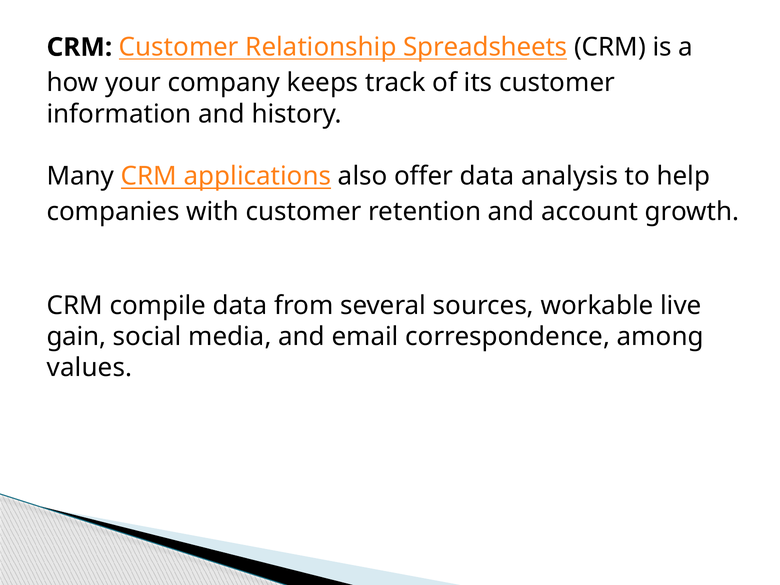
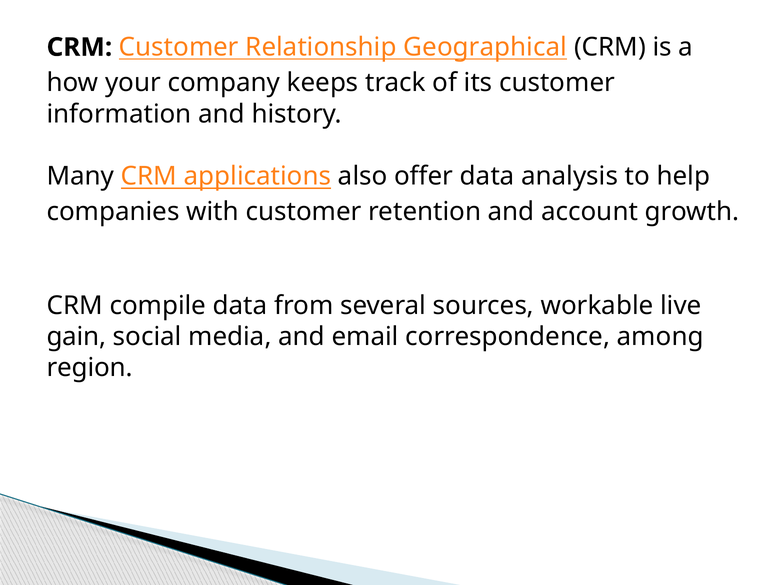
Spreadsheets: Spreadsheets -> Geographical (485, 47)
values: values -> region (90, 368)
